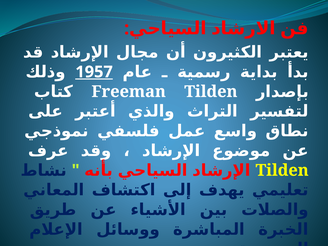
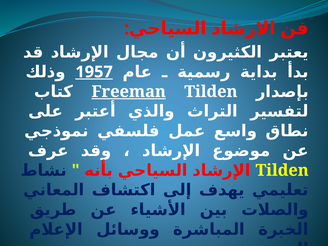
Freeman underline: none -> present (129, 92)
